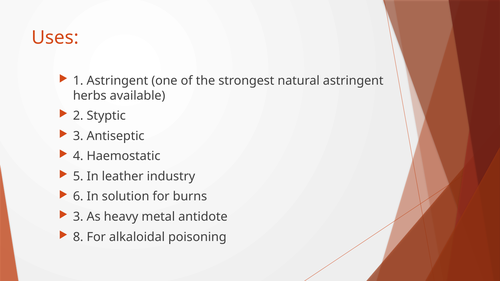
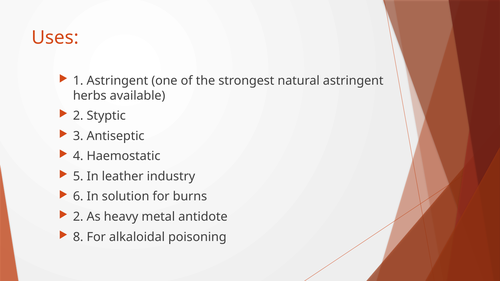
3: 3 -> 2 (78, 217)
